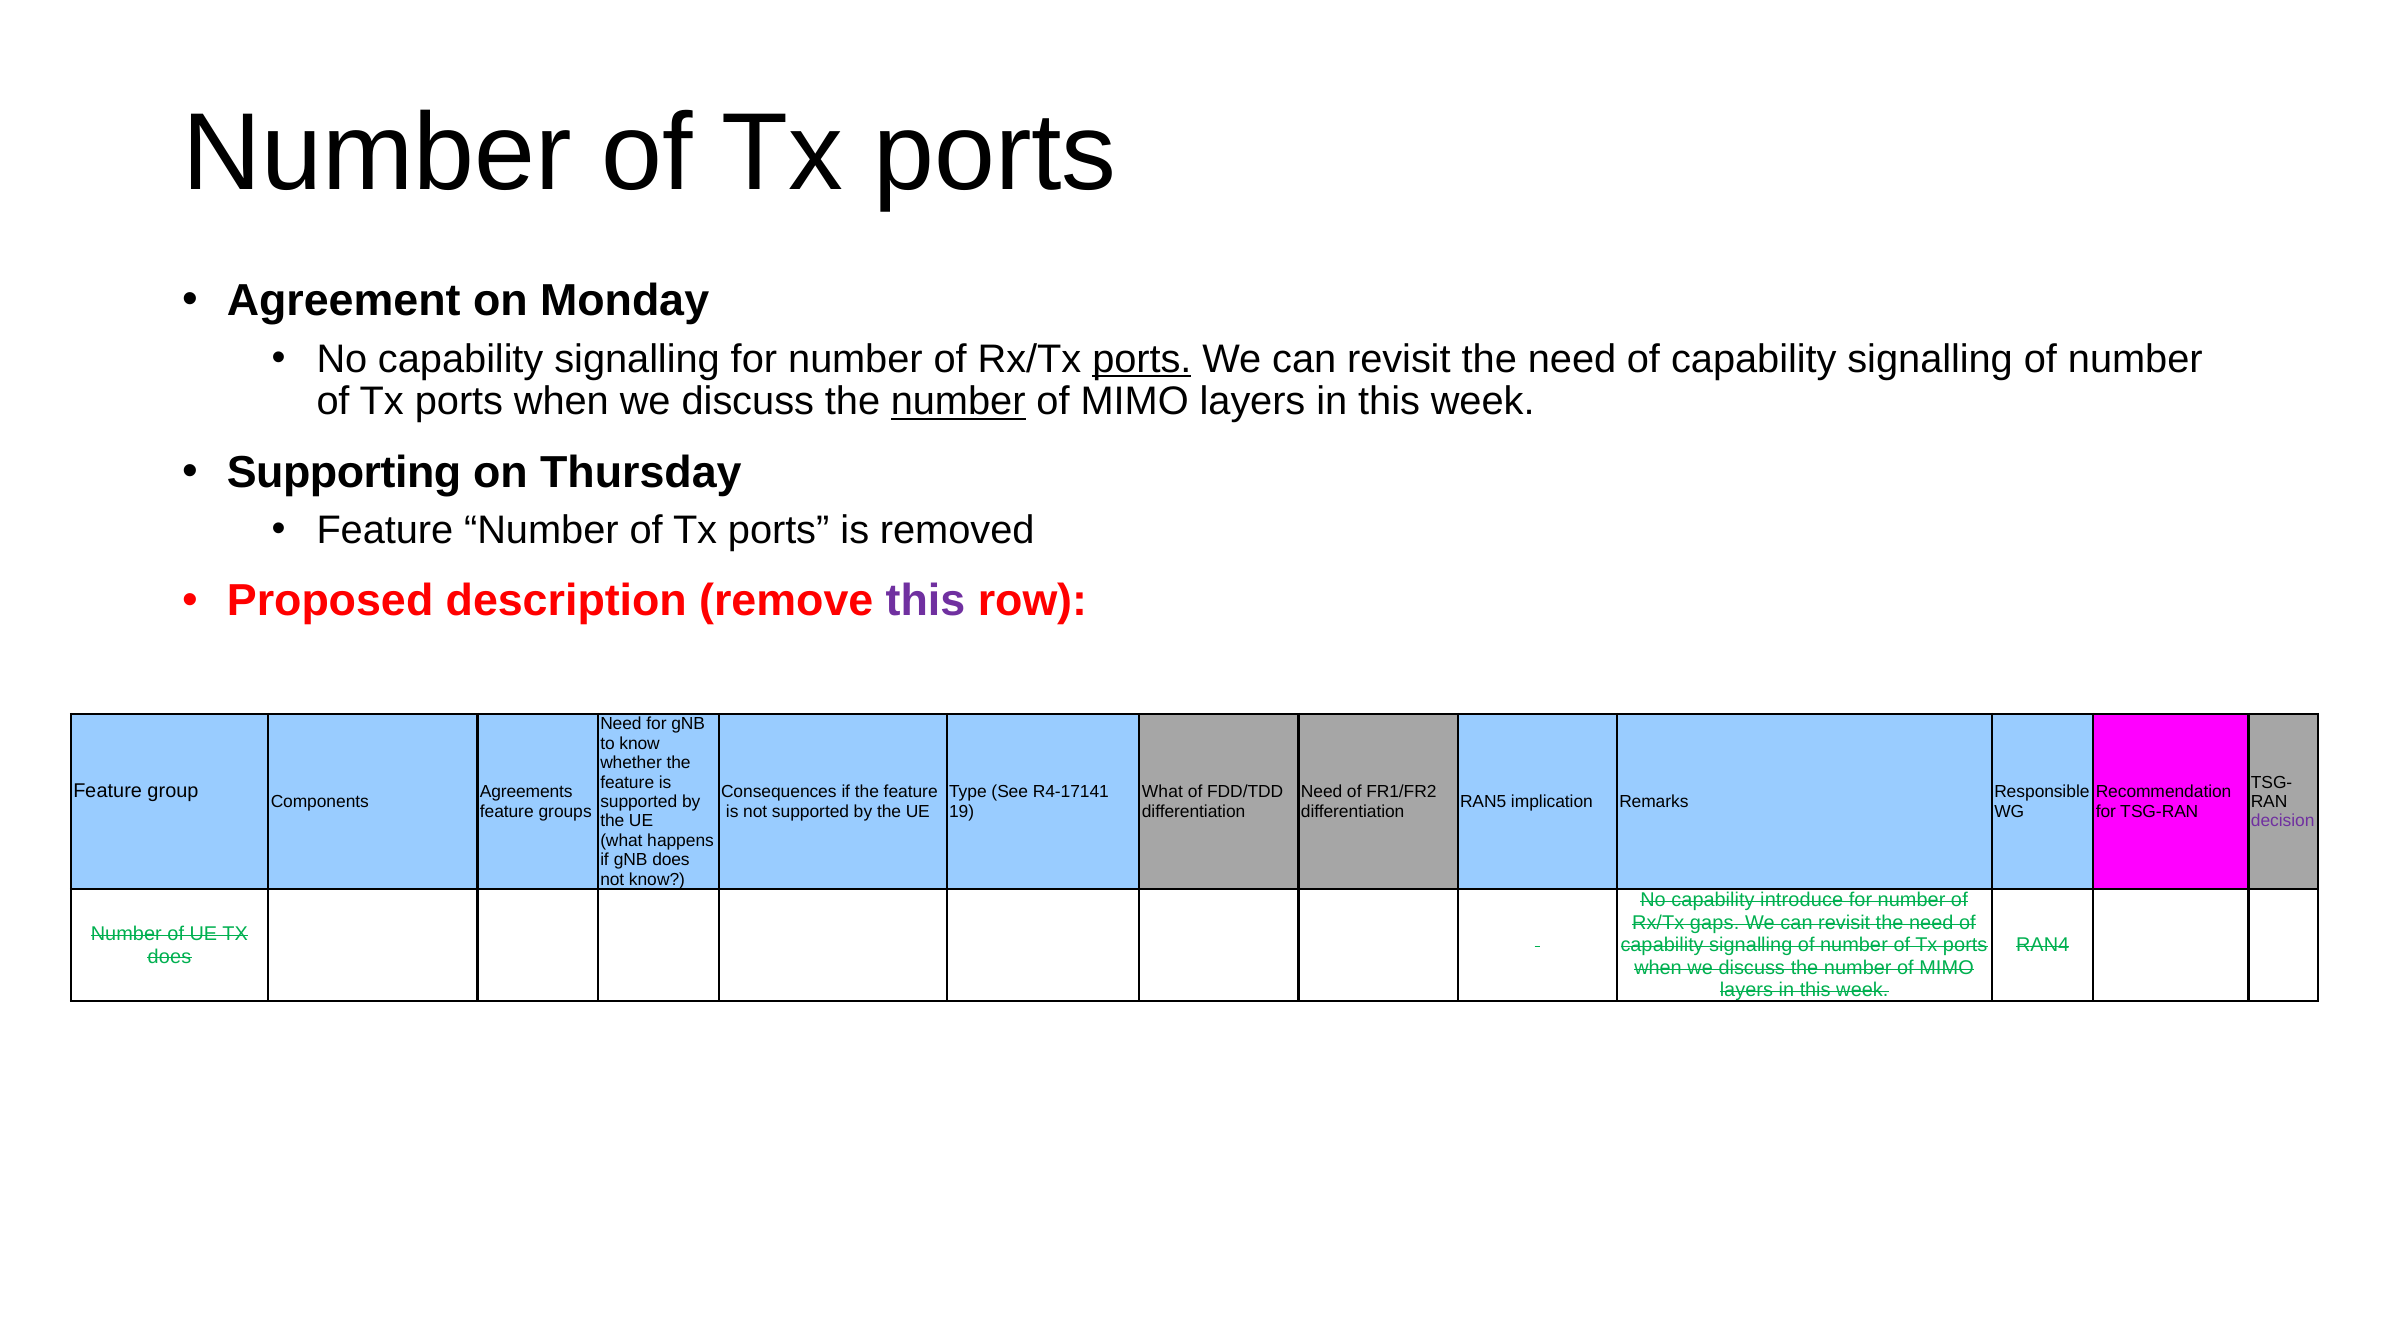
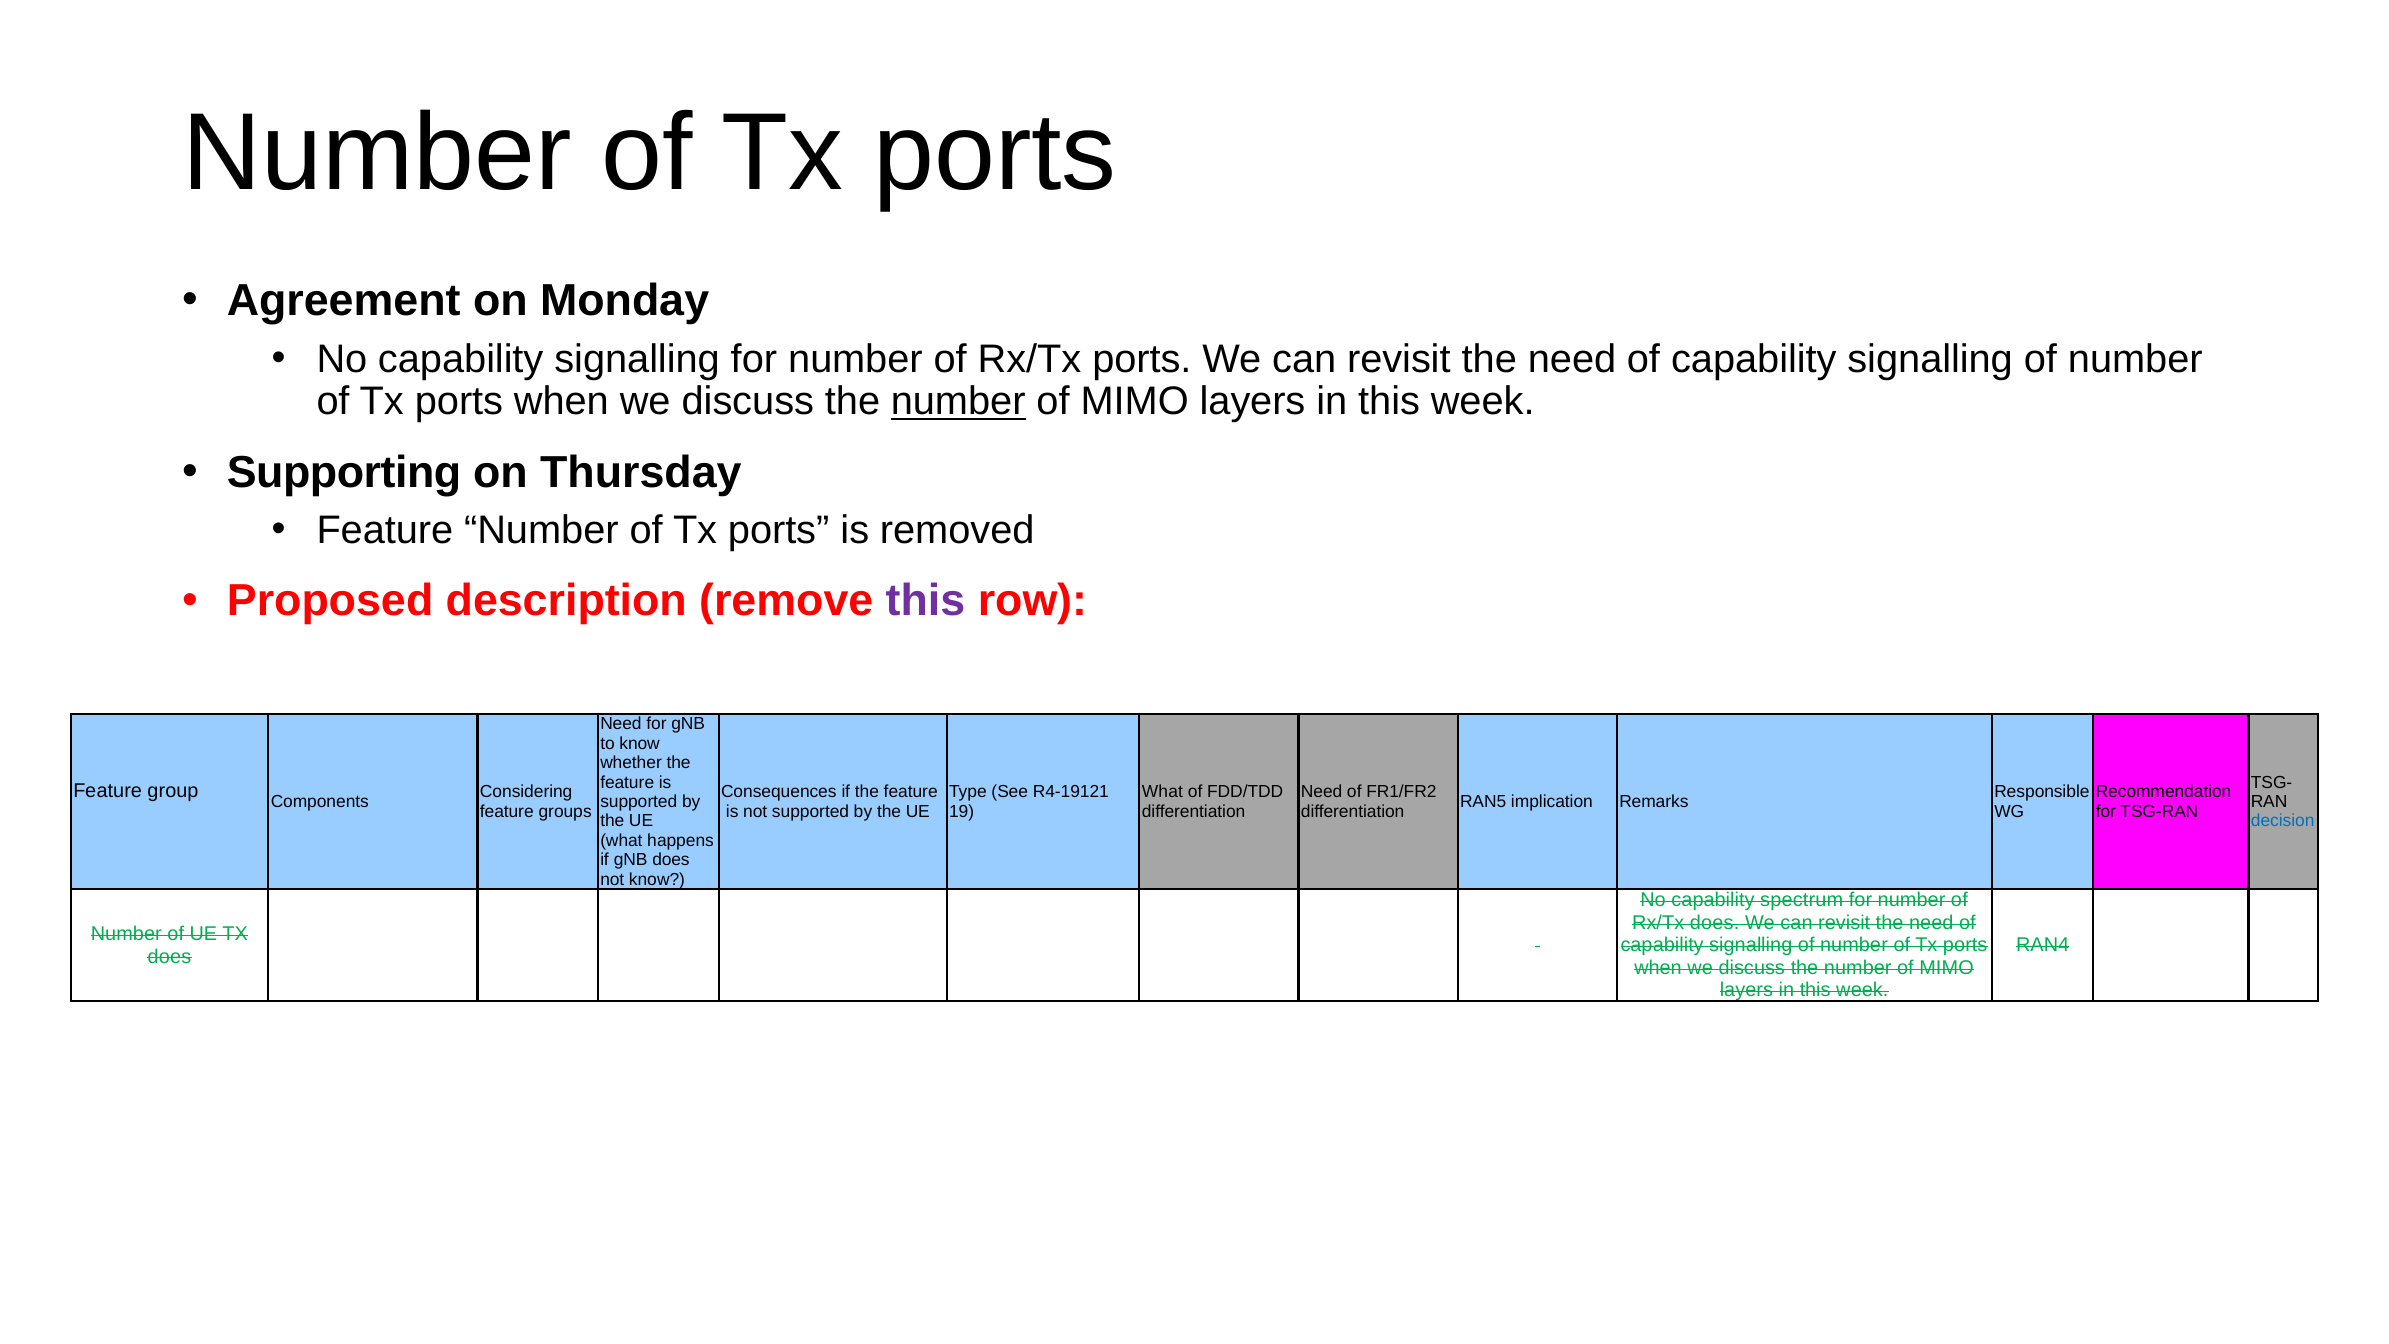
ports underline: present -> none (1142, 359)
Agreements: Agreements -> Considering (526, 792)
R4-17141: R4-17141 -> R4-19121 (1071, 792)
decision colour: purple -> blue (2283, 821)
introduce: introduce -> spectrum (1802, 900)
Rx/Tx gaps: gaps -> does (1715, 923)
